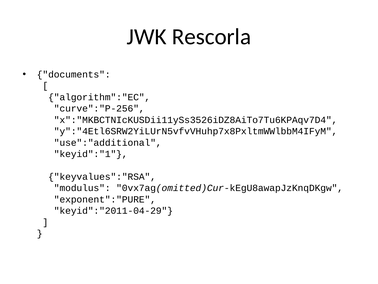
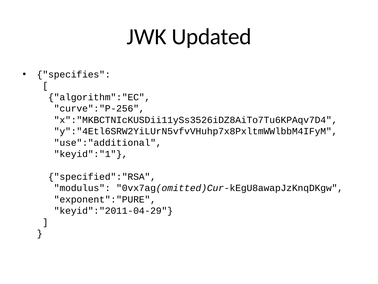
Rescorla: Rescorla -> Updated (212, 37)
documents: documents -> specifies (74, 74)
keyvalues":"RSA: keyvalues":"RSA -> specified":"RSA (102, 176)
